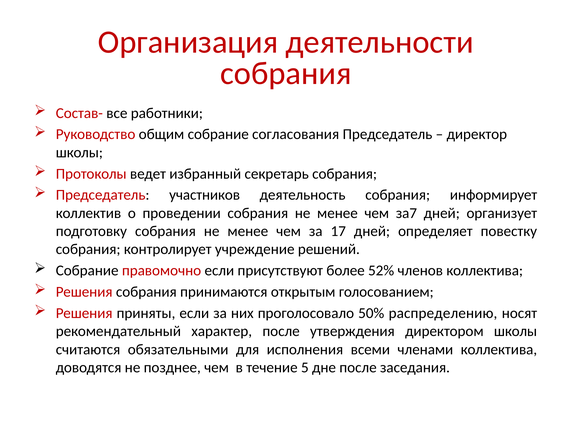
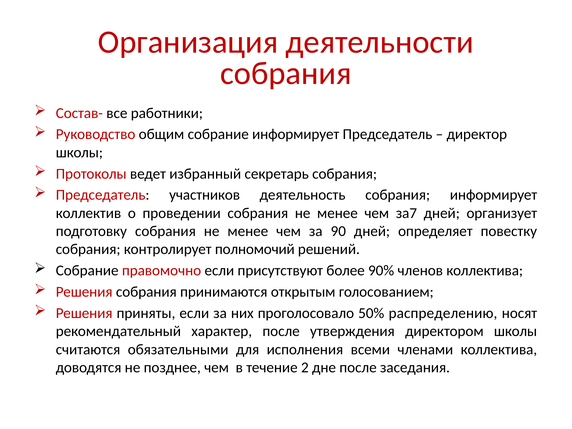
собрание согласования: согласования -> информирует (296, 134)
17: 17 -> 90 (338, 231)
учреждение: учреждение -> полномочий (255, 249)
52%: 52% -> 90% (381, 271)
5: 5 -> 2 (305, 367)
